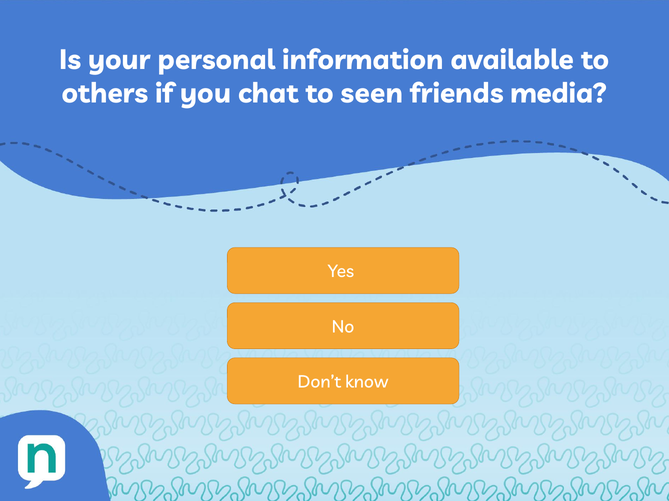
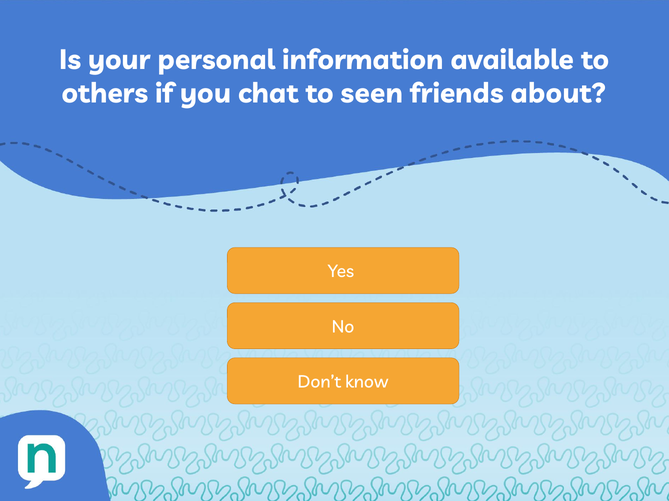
media: media -> about (559, 94)
